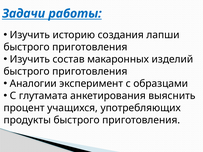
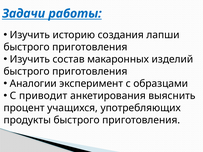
глутамата: глутамата -> приводит (43, 96)
